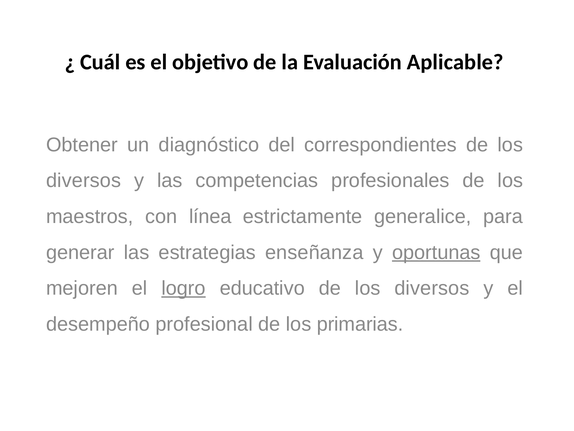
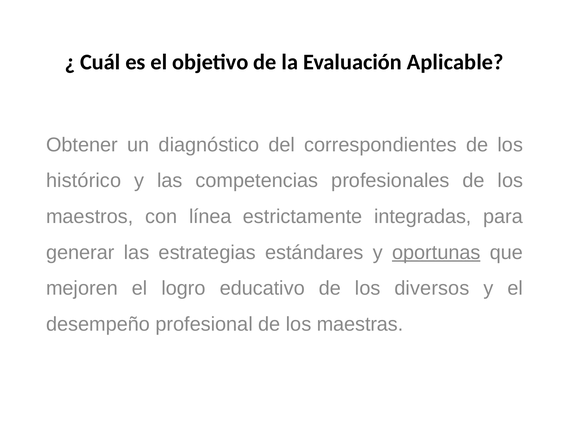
diversos: diversos -> histórico (84, 181)
generalice: generalice -> integradas (423, 216)
enseñanza: enseñanza -> estándares (314, 252)
logro underline: present -> none (184, 288)
primarias: primarias -> maestras (360, 324)
